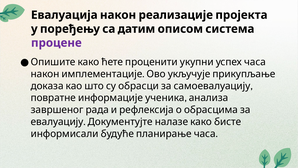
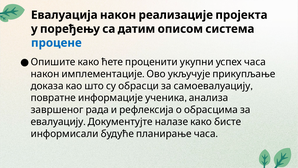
процене colour: purple -> blue (56, 43)
